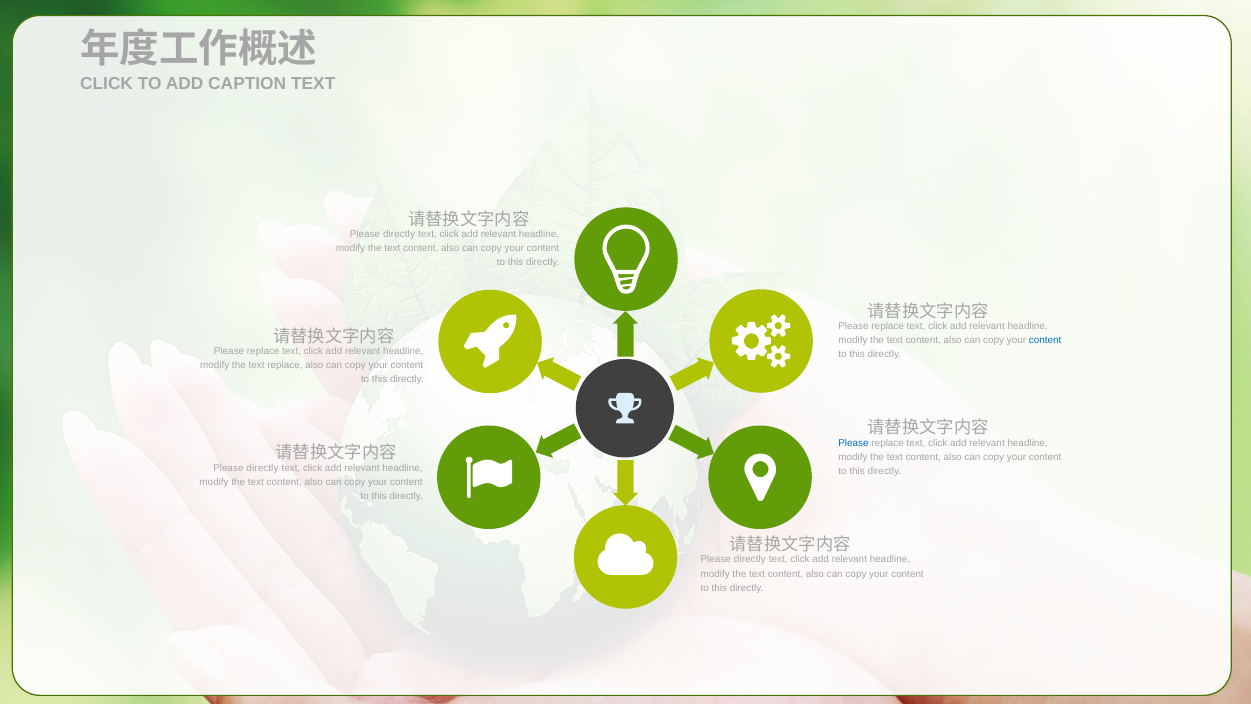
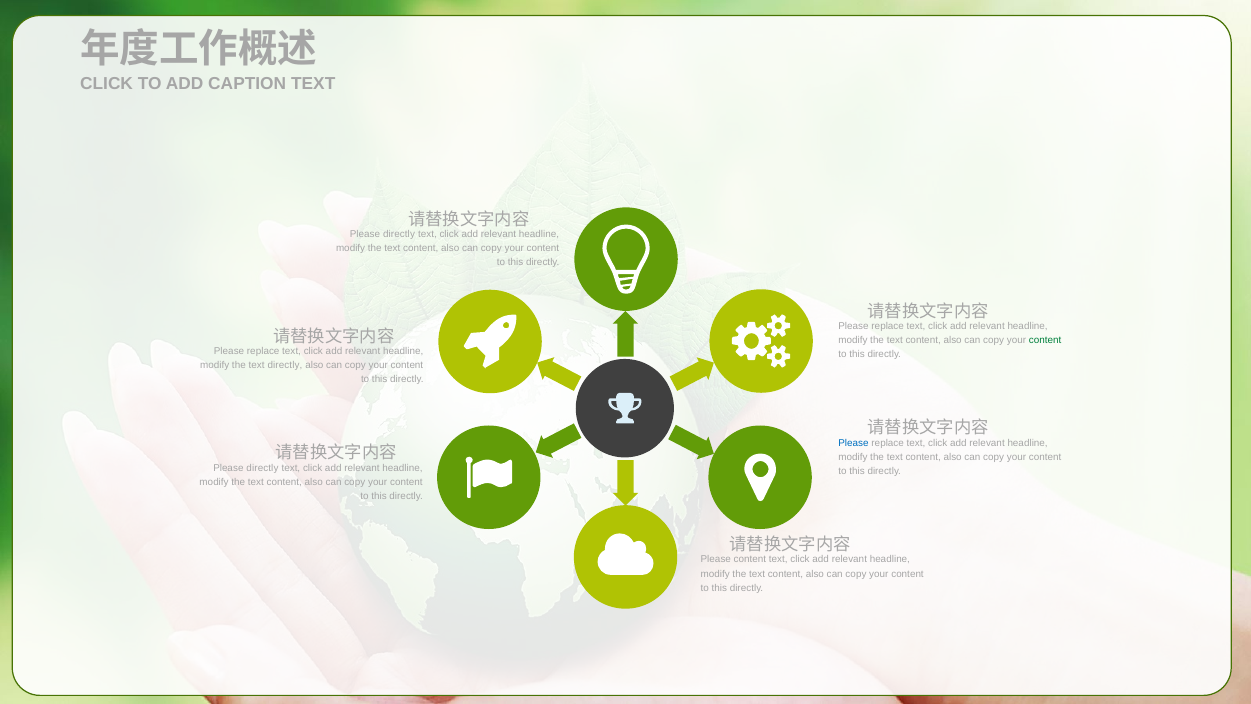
content colour: blue -> green (1045, 340)
text replace: replace -> directly (285, 365)
directly: directly -> content (750, 559)
